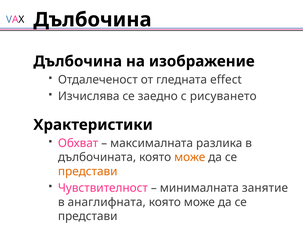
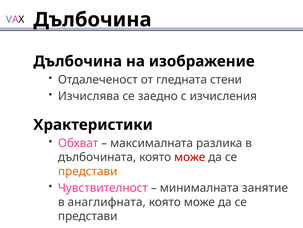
effect: effect -> стени (226, 79)
рисуването: рисуването -> изчисления (223, 96)
може colour: orange -> red (190, 157)
